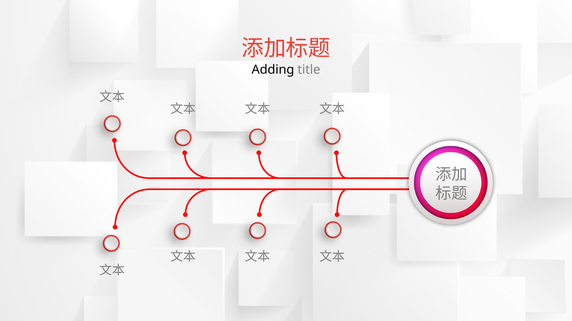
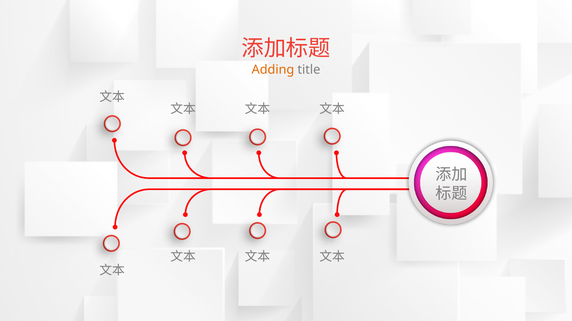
Adding colour: black -> orange (273, 70)
